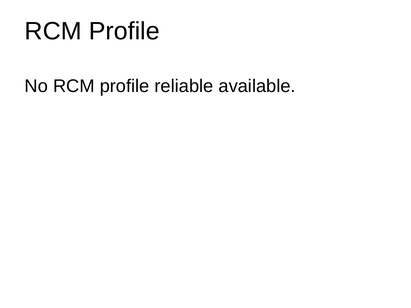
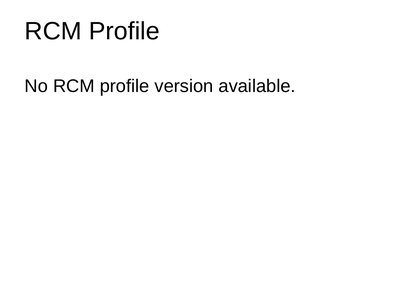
reliable: reliable -> version (184, 86)
